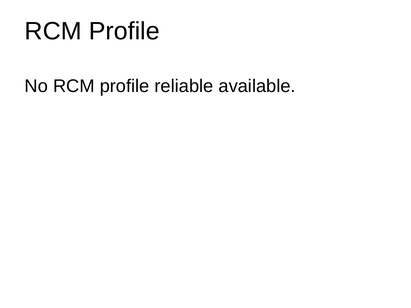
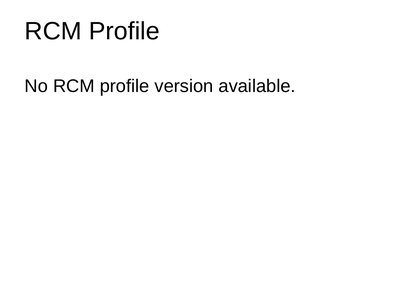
reliable: reliable -> version (184, 86)
